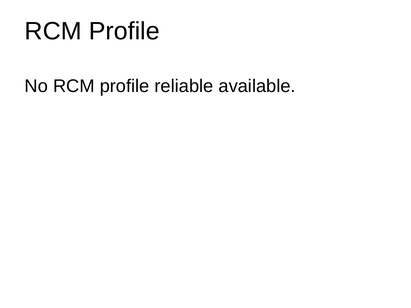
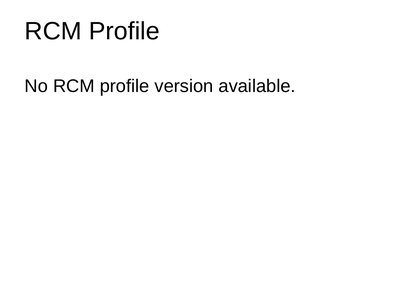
reliable: reliable -> version (184, 86)
